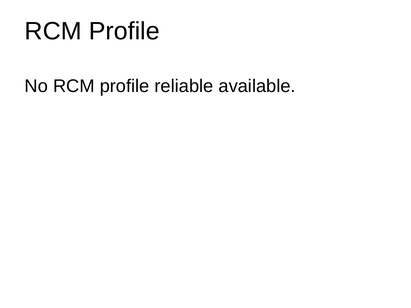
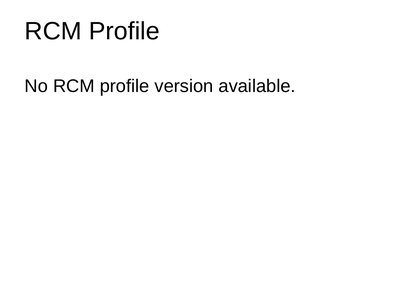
reliable: reliable -> version (184, 86)
